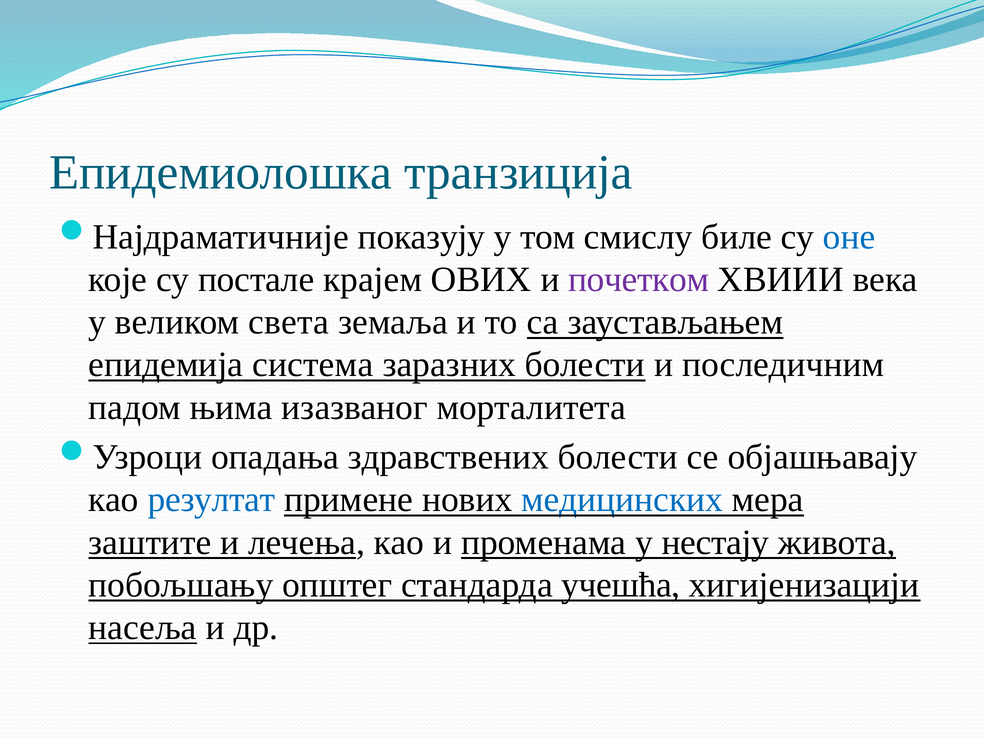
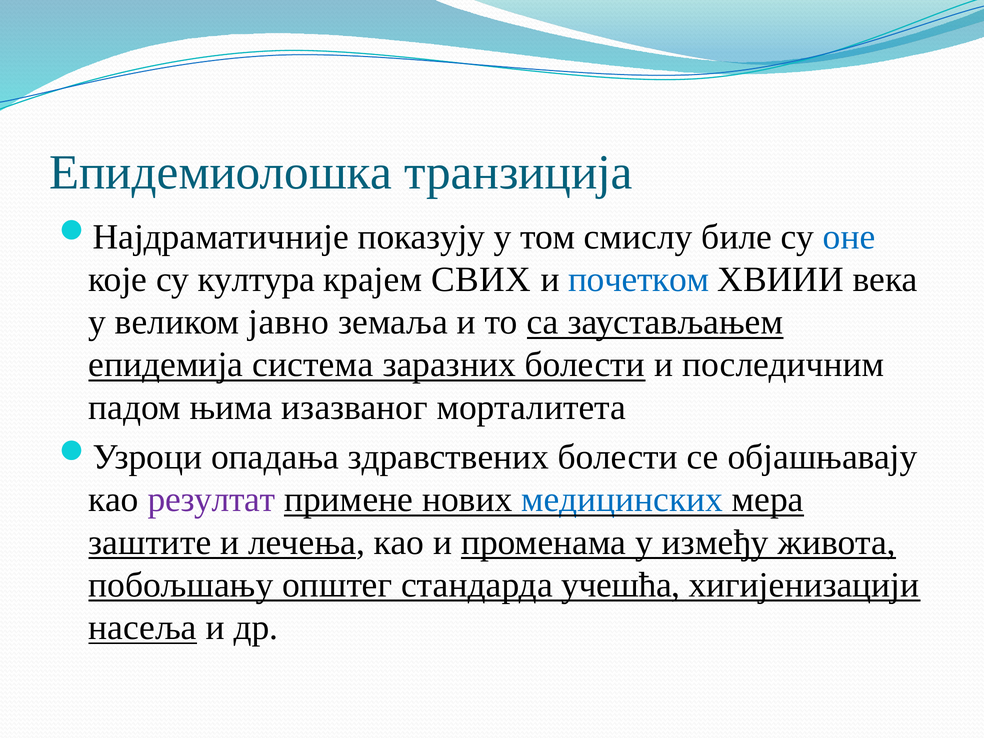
постале: постале -> култура (256, 280)
ОВИХ: ОВИХ -> СВИХ (481, 280)
почетком colour: purple -> blue (639, 280)
света: света -> јавно (289, 322)
резултат colour: blue -> purple (211, 500)
нестају: нестају -> између (715, 542)
